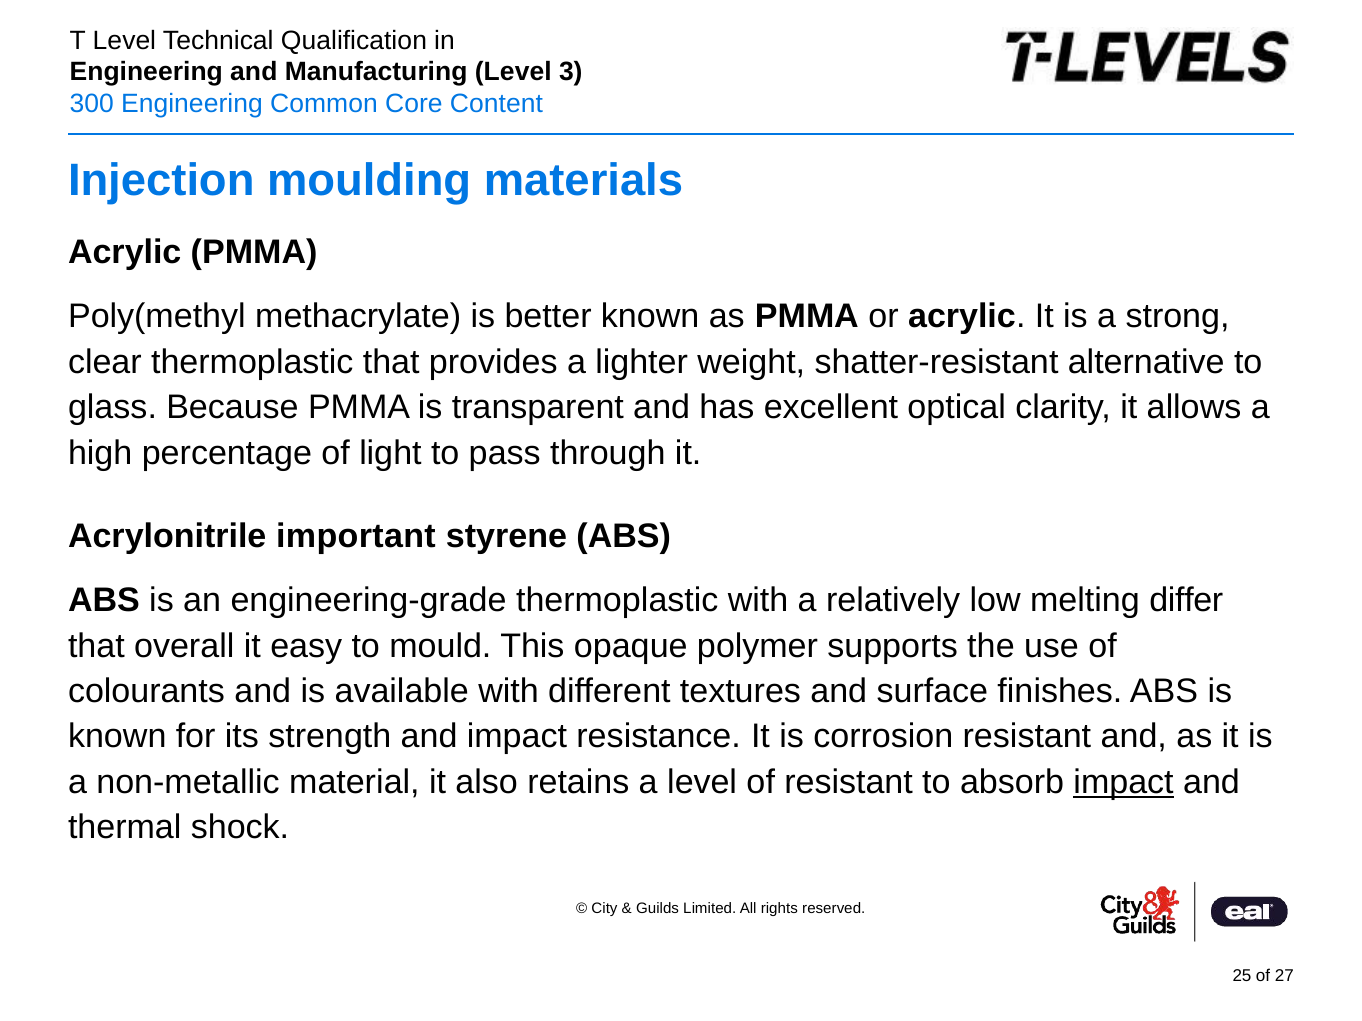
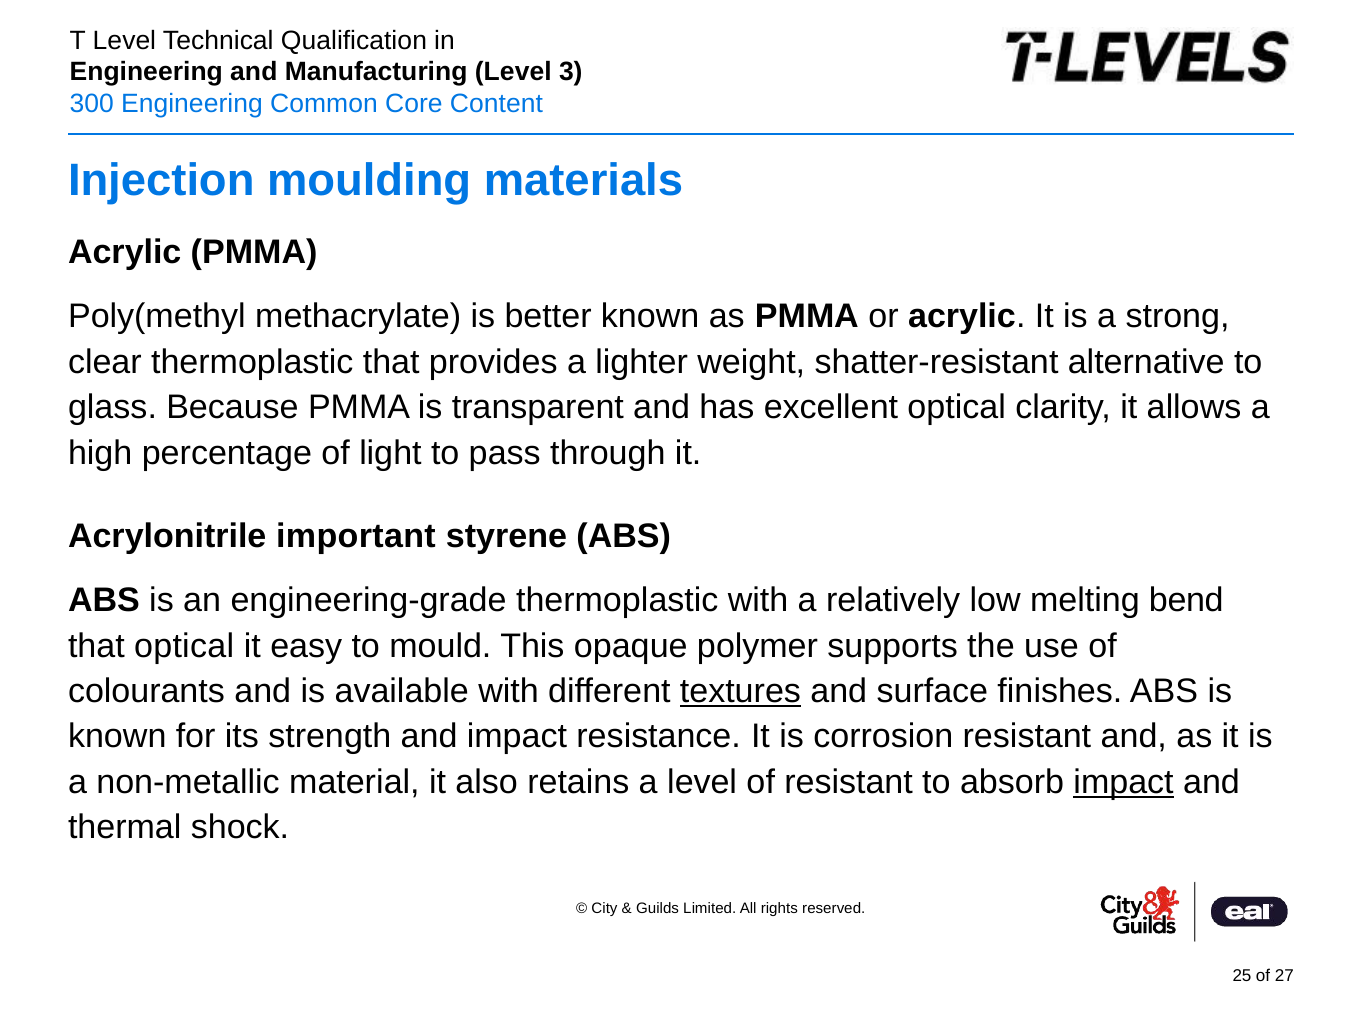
differ: differ -> bend (1186, 601)
that overall: overall -> optical (184, 646)
textures underline: none -> present (740, 692)
